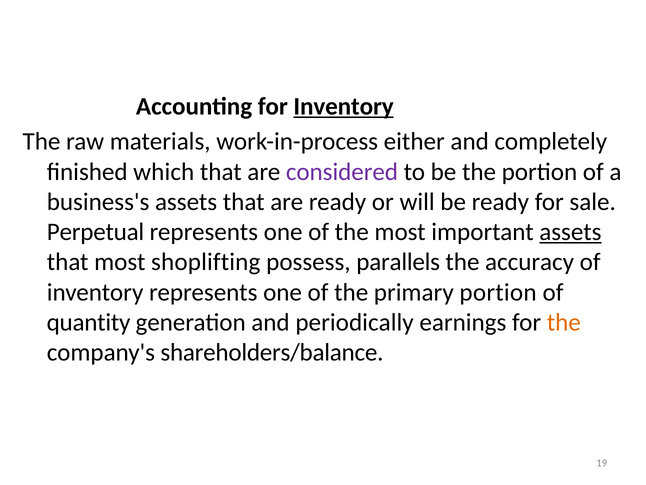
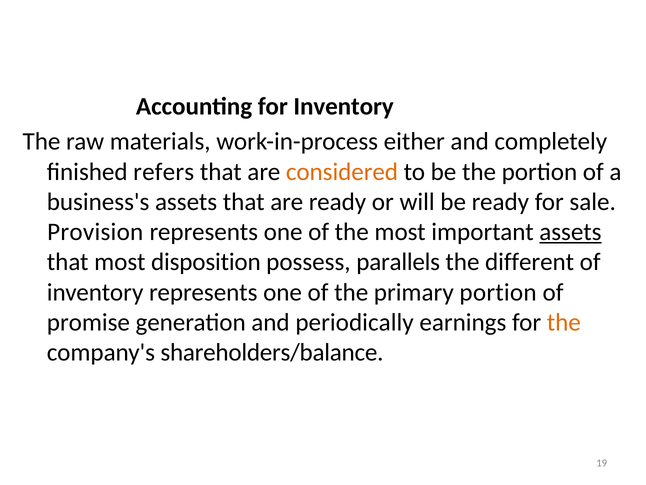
Inventory underline: present -> none (344, 106)
which: which -> refers (164, 172)
considered colour: purple -> orange (342, 172)
Perpetual: Perpetual -> Provision (95, 232)
shoplifting: shoplifting -> disposition (206, 262)
accuracy: accuracy -> different (530, 262)
quantity: quantity -> promise (88, 322)
